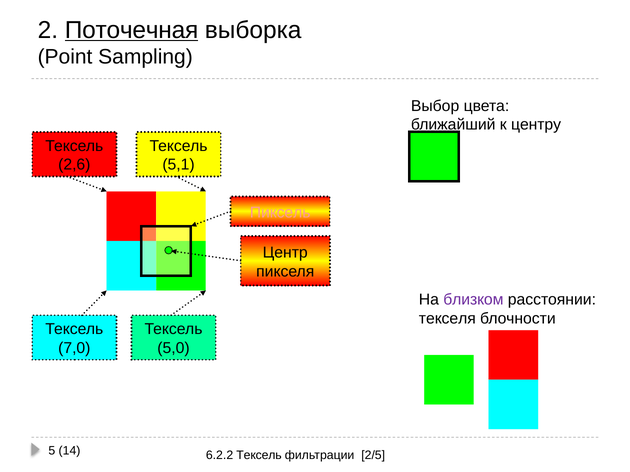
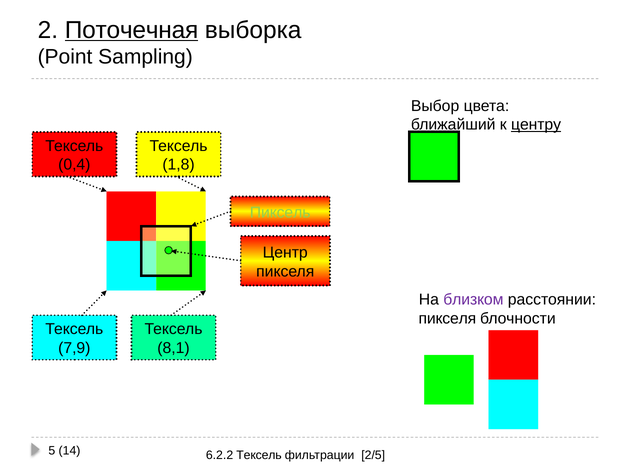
центру underline: none -> present (536, 125)
2,6: 2,6 -> 0,4 (74, 165)
5,1: 5,1 -> 1,8 (179, 165)
Пиксель colour: pink -> light green (280, 213)
текселя: текселя -> пикселя (447, 319)
7,0: 7,0 -> 7,9 (74, 348)
5,0: 5,0 -> 8,1 (174, 348)
